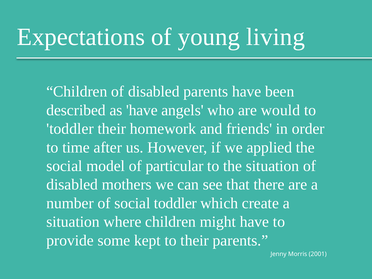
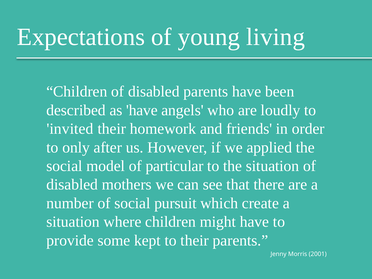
would: would -> loudly (281, 110)
toddler: toddler -> invited (70, 129)
time: time -> only (76, 147)
social toddler: toddler -> pursuit (175, 203)
